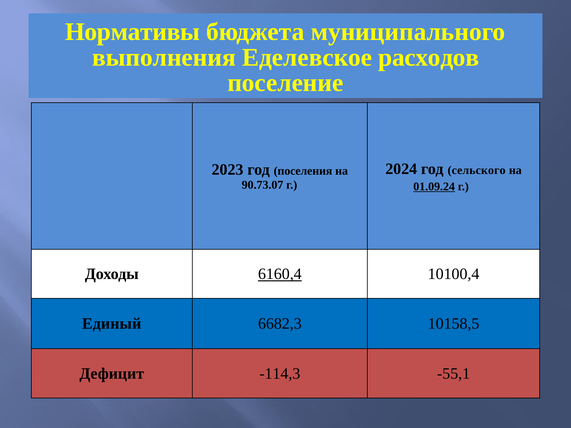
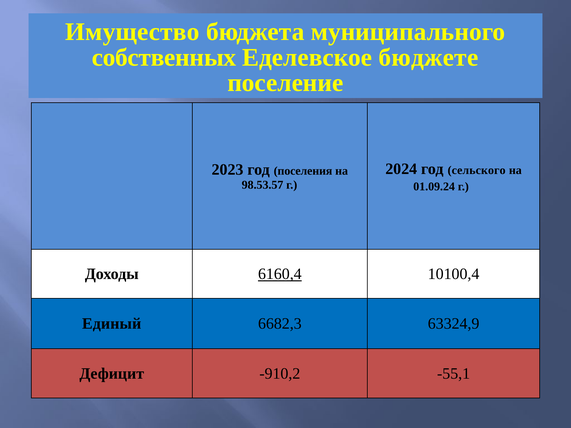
Нормативы: Нормативы -> Имущество (132, 32)
выполнения: выполнения -> собственных (164, 57)
расходов: расходов -> бюджете (428, 57)
90.73.07: 90.73.07 -> 98.53.57 (263, 185)
01.09.24 underline: present -> none (434, 187)
10158,5: 10158,5 -> 63324,9 (454, 324)
-114,3: -114,3 -> -910,2 (280, 374)
